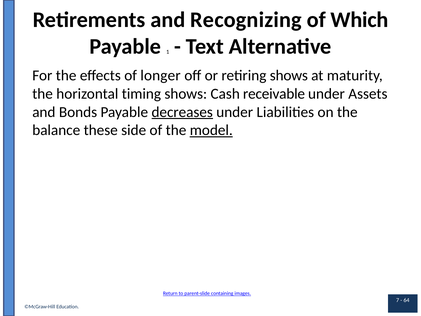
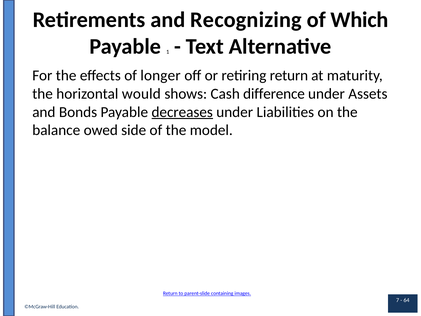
retiring shows: shows -> return (289, 75)
timing: timing -> would (141, 94)
receivable: receivable -> difference (274, 94)
these: these -> owed (101, 130)
model underline: present -> none (211, 130)
